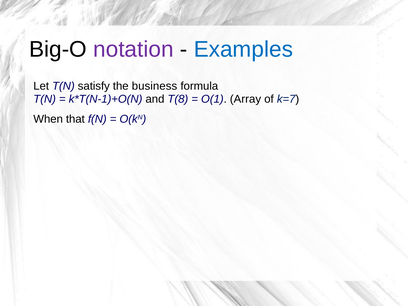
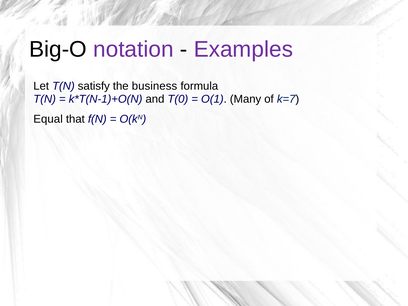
Examples colour: blue -> purple (243, 49)
T(8: T(8 -> T(0 (178, 99)
Array: Array -> Many (246, 99)
When: When -> Equal (48, 119)
